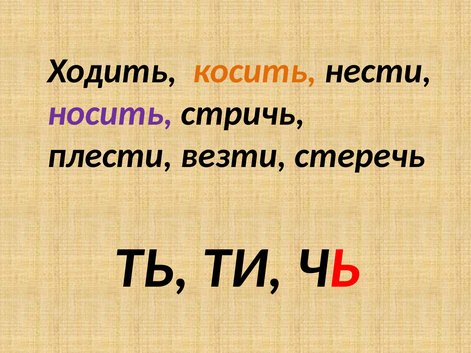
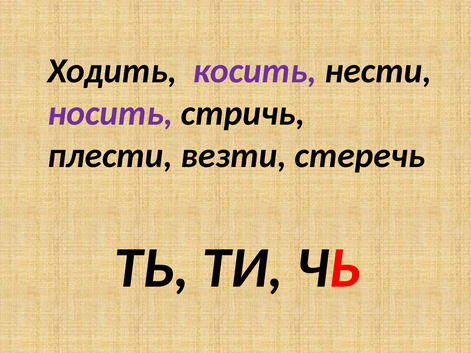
косить colour: orange -> purple (255, 71)
